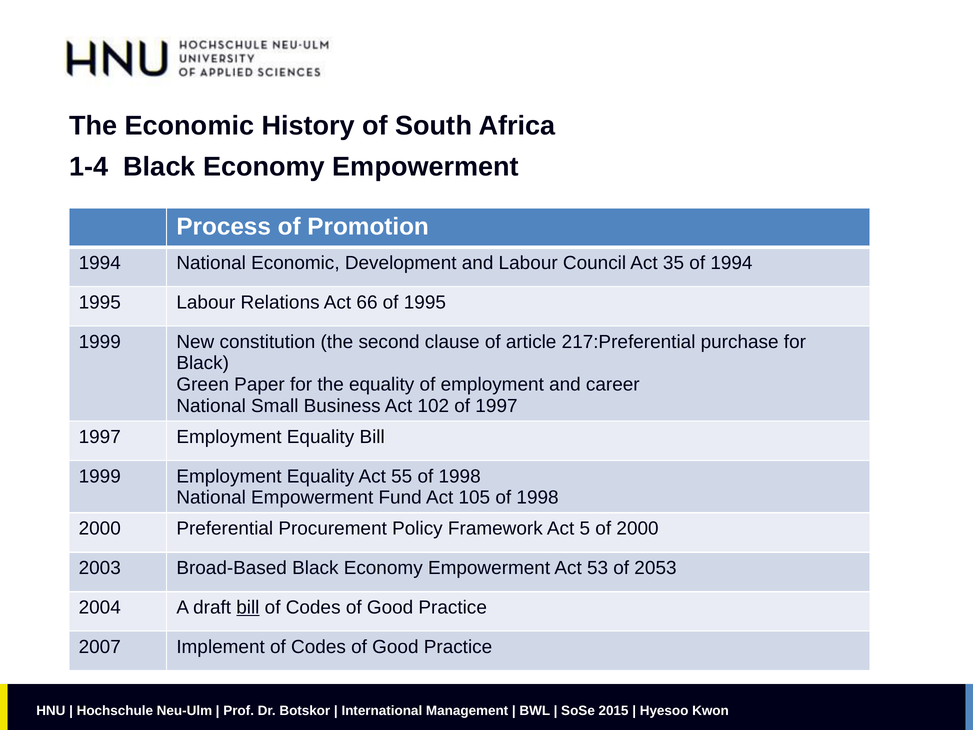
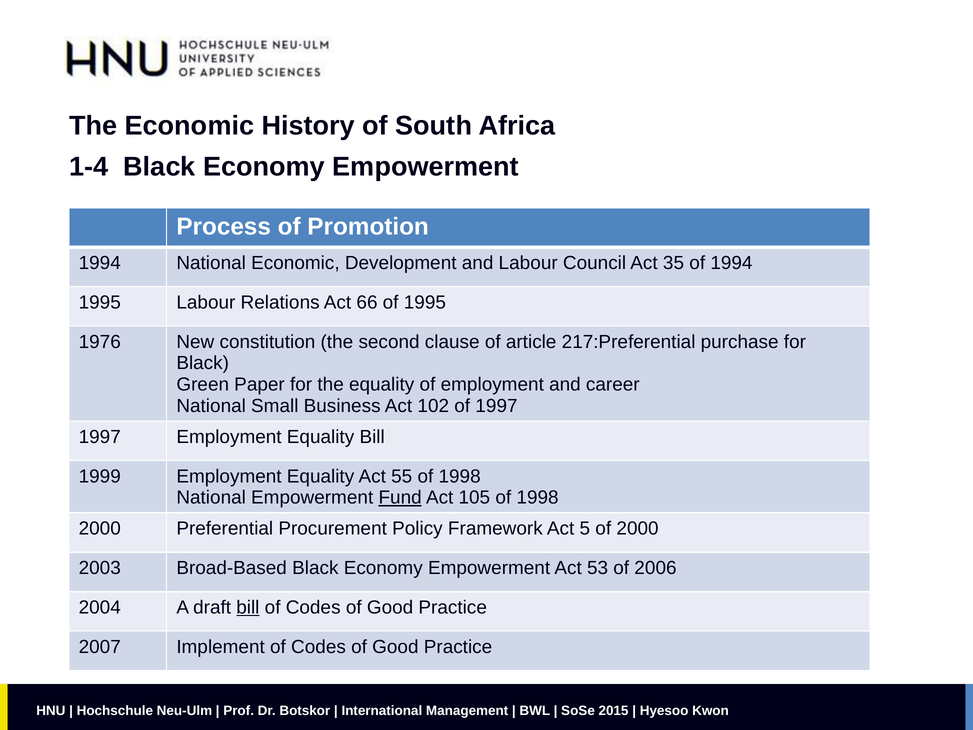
1999: 1999 -> 1976 (100, 342)
Fund underline: none -> present (400, 497)
2053: 2053 -> 2006 (655, 568)
